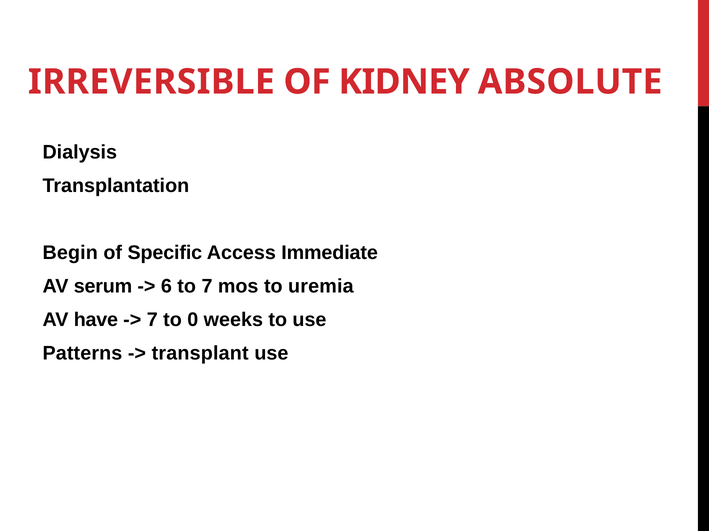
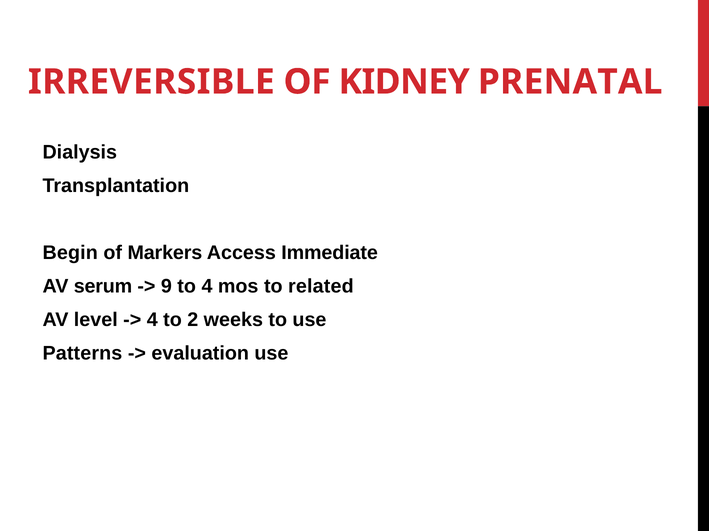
ABSOLUTE: ABSOLUTE -> PRENATAL (570, 82)
Specific: Specific -> Markers (165, 253)
6: 6 -> 9 (166, 287)
to 7: 7 -> 4 (207, 287)
uremia: uremia -> related (321, 287)
have: have -> level (96, 320)
7: 7 -> 4 (152, 320)
0: 0 -> 2 (193, 320)
transplant: transplant -> evaluation (200, 354)
